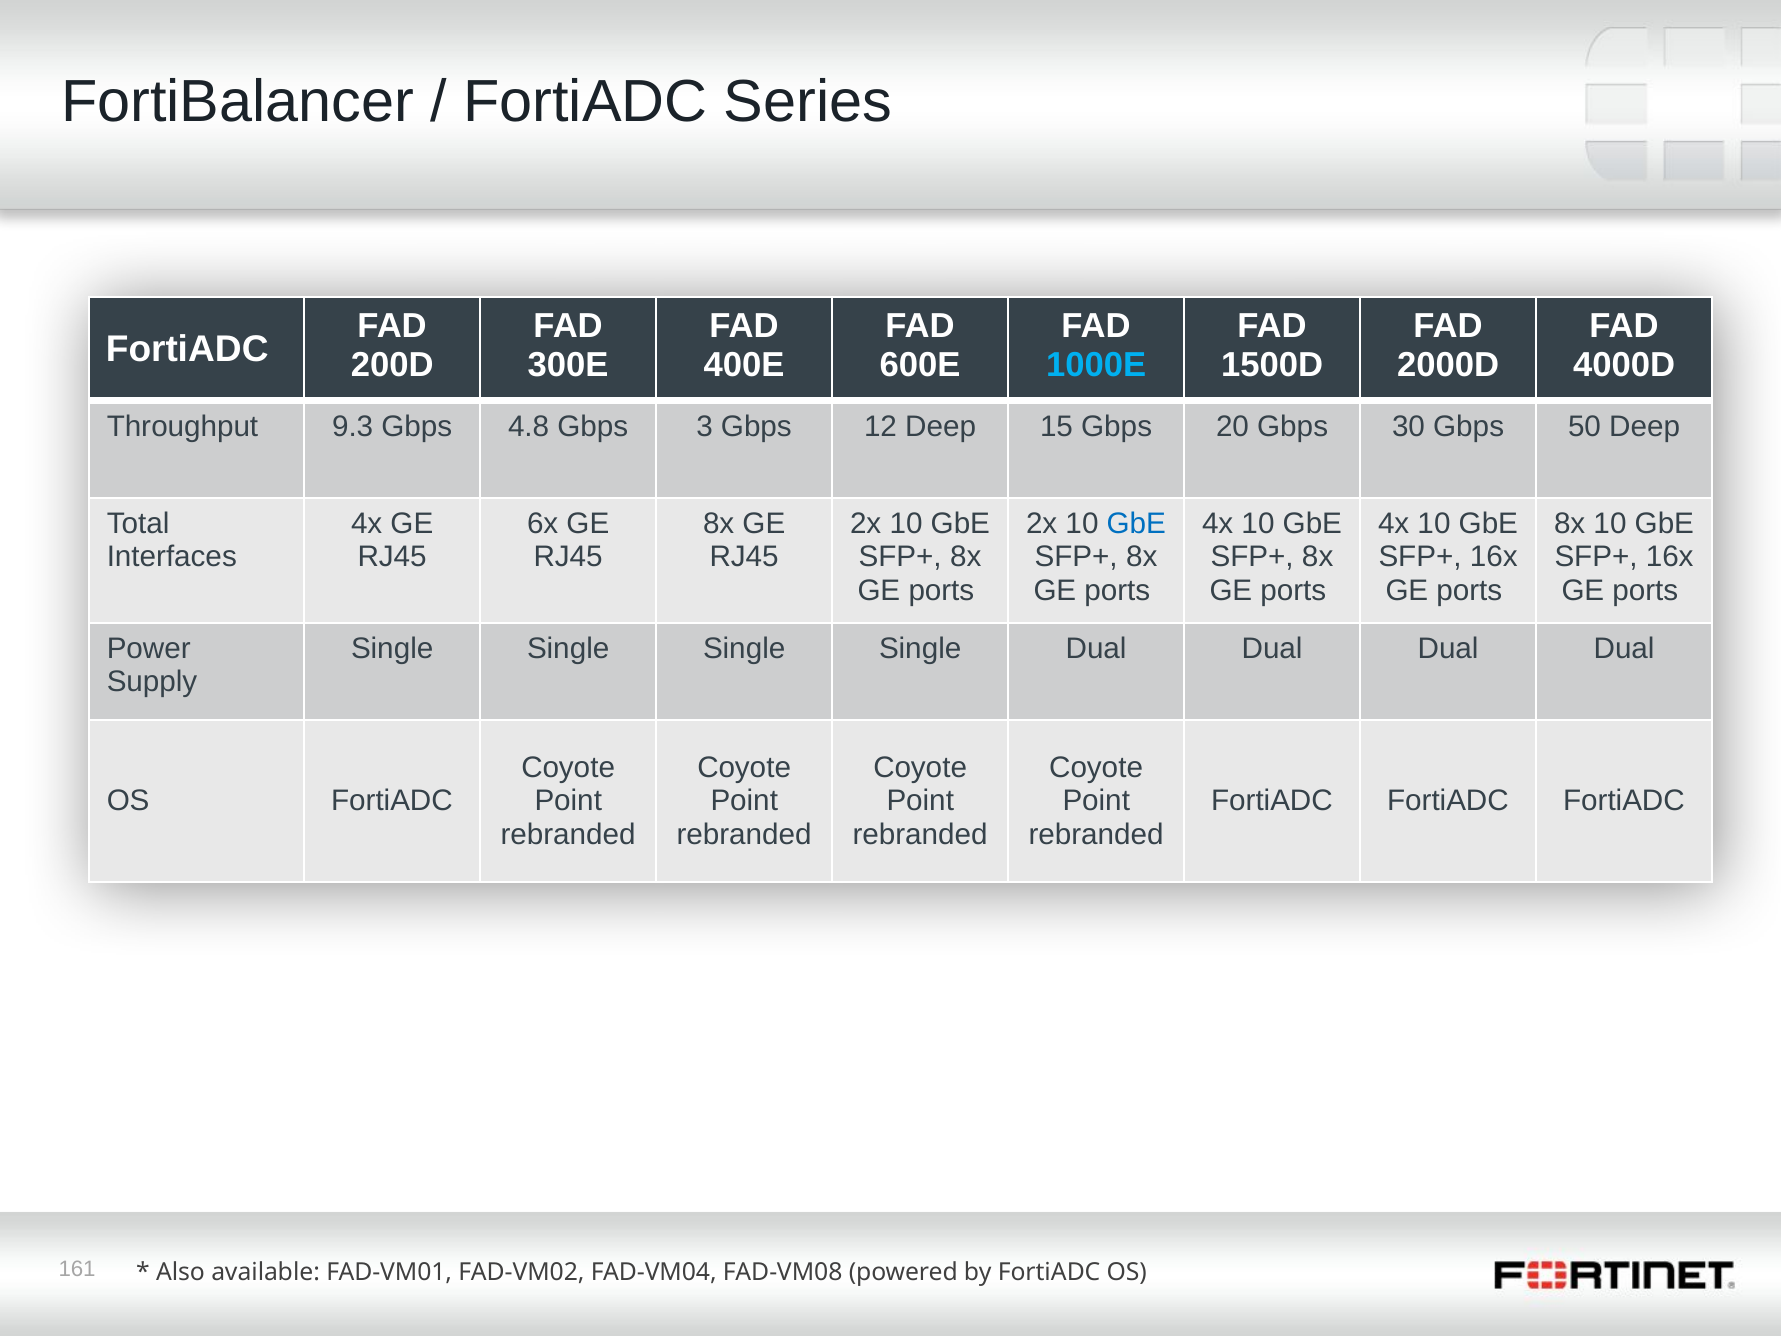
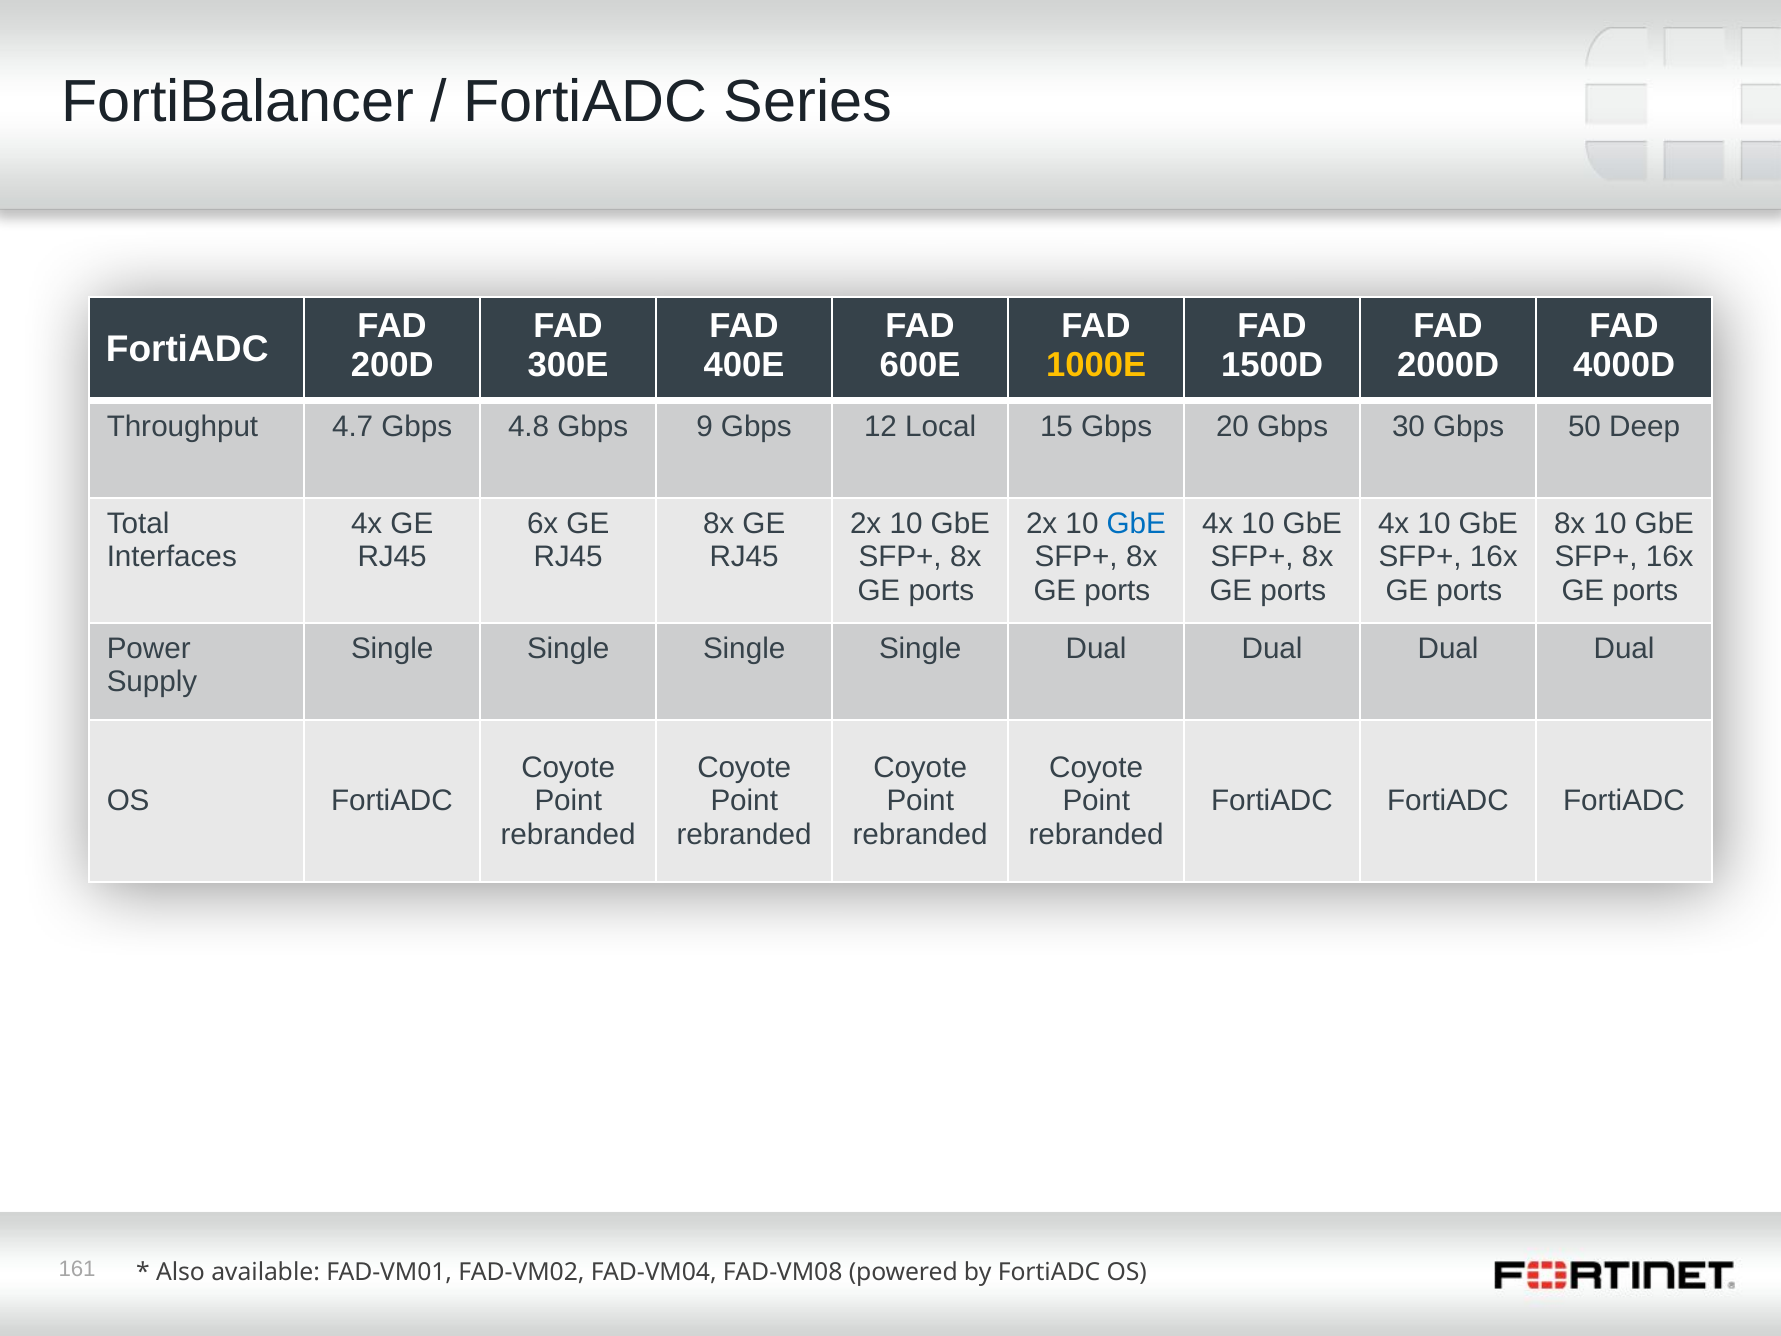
1000E colour: light blue -> yellow (1096, 365)
9.3: 9.3 -> 4.7 (353, 427)
3: 3 -> 9 (705, 427)
12 Deep: Deep -> Local (941, 427)
